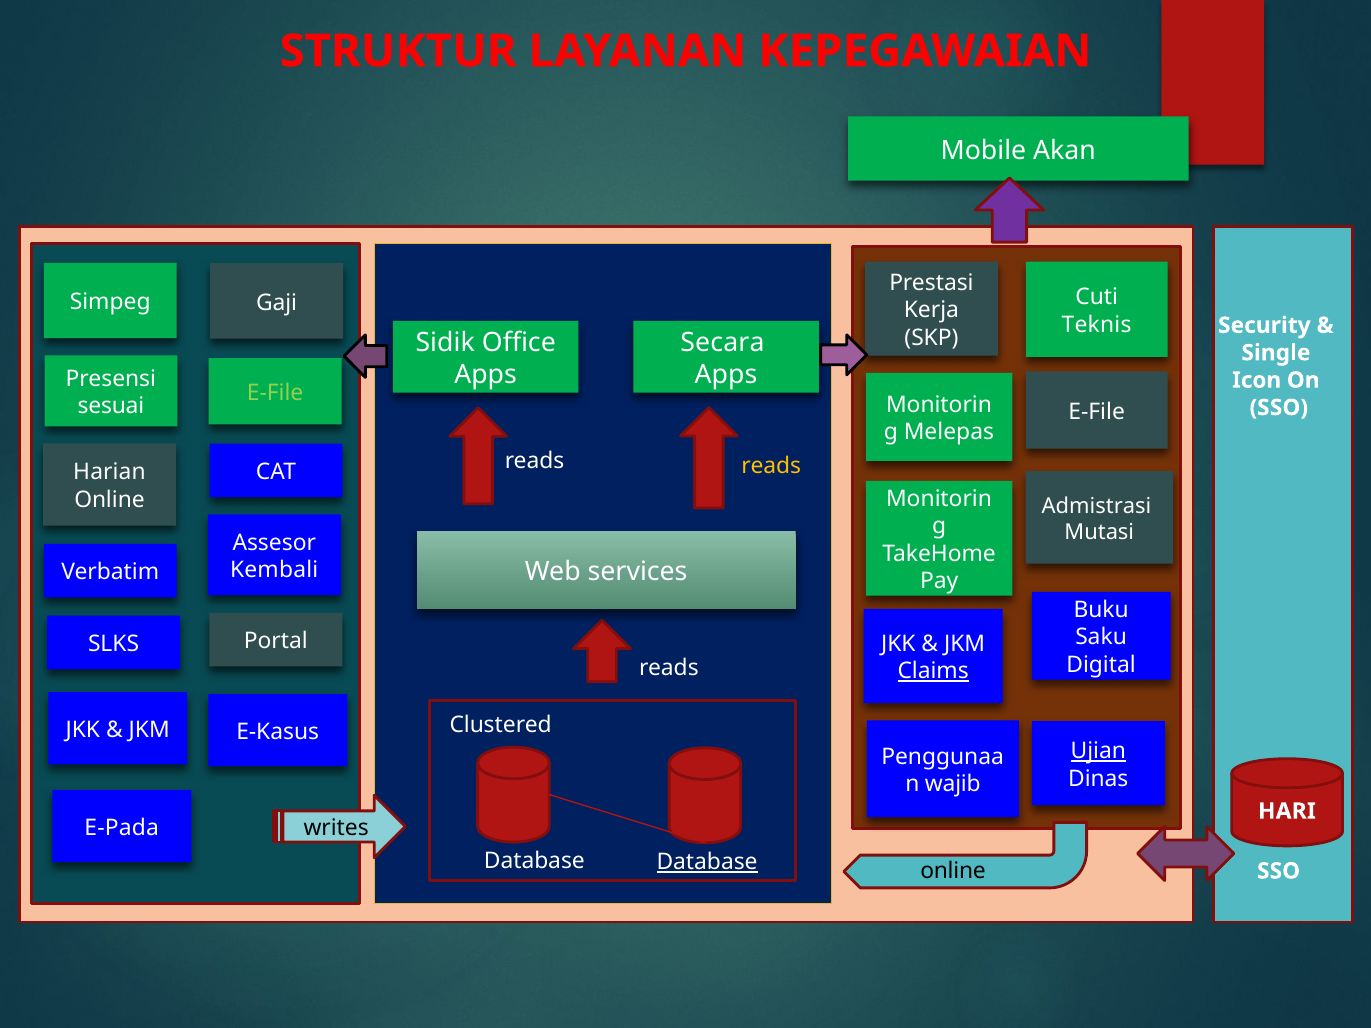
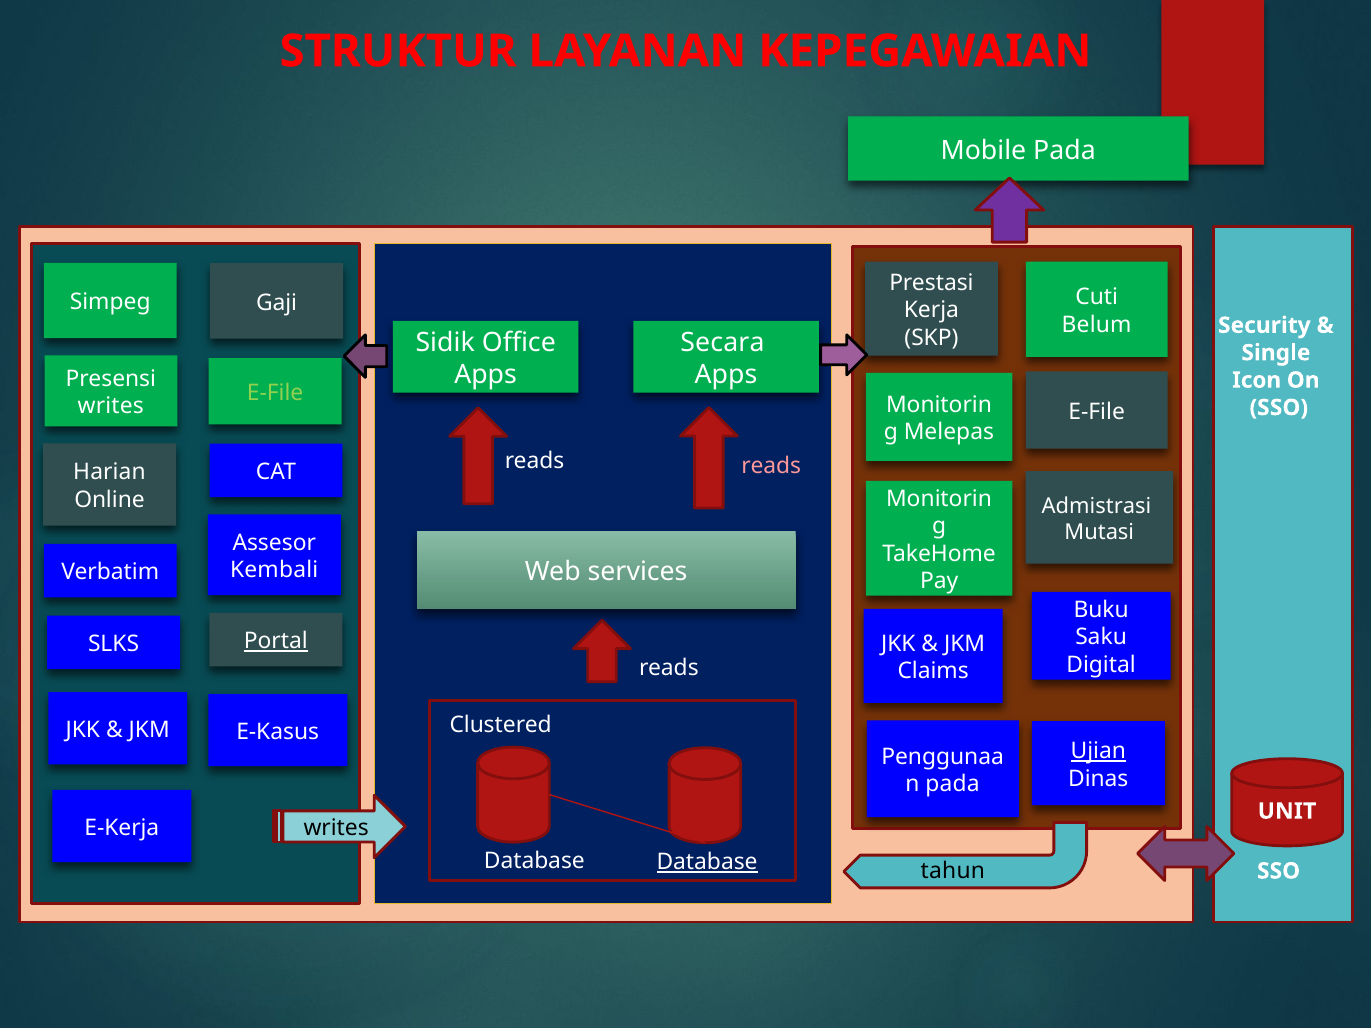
Mobile Akan: Akan -> Pada (1065, 150)
Teknis: Teknis -> Belum (1097, 325)
sesuai: sesuai -> writes (111, 406)
reads colour: yellow -> pink (771, 466)
Portal underline: none -> present (276, 641)
Claims underline: present -> none (933, 671)
wajib: wajib -> pada (953, 784)
HARI: HARI -> UNIT (1287, 811)
E-Pada: E-Pada -> E-Kerja (122, 828)
online: online -> tahun (953, 871)
